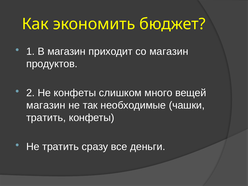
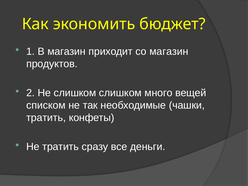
Не конфеты: конфеты -> слишком (75, 93)
магазин: магазин -> списком (46, 105)
